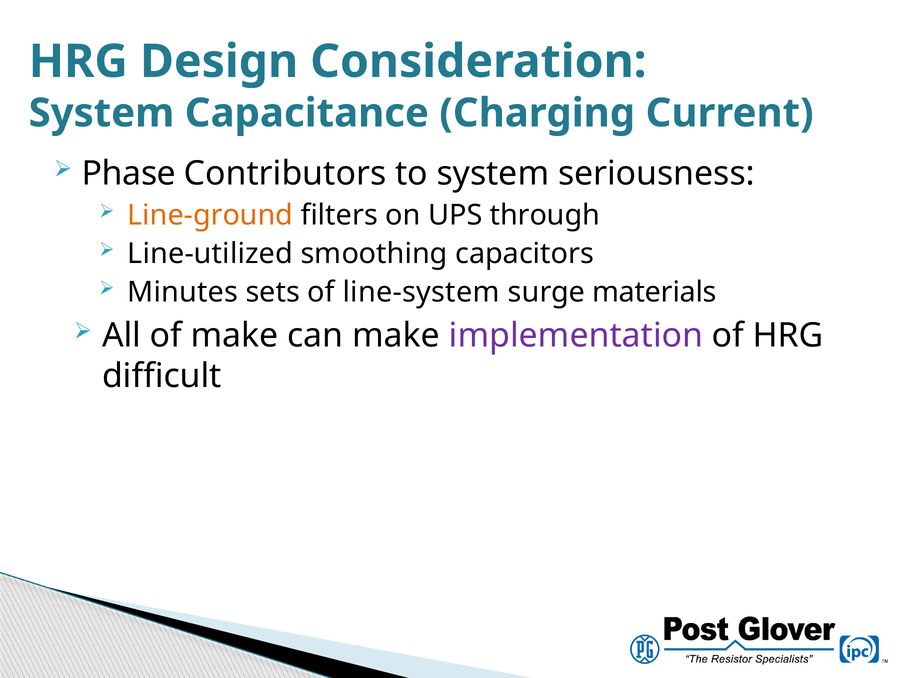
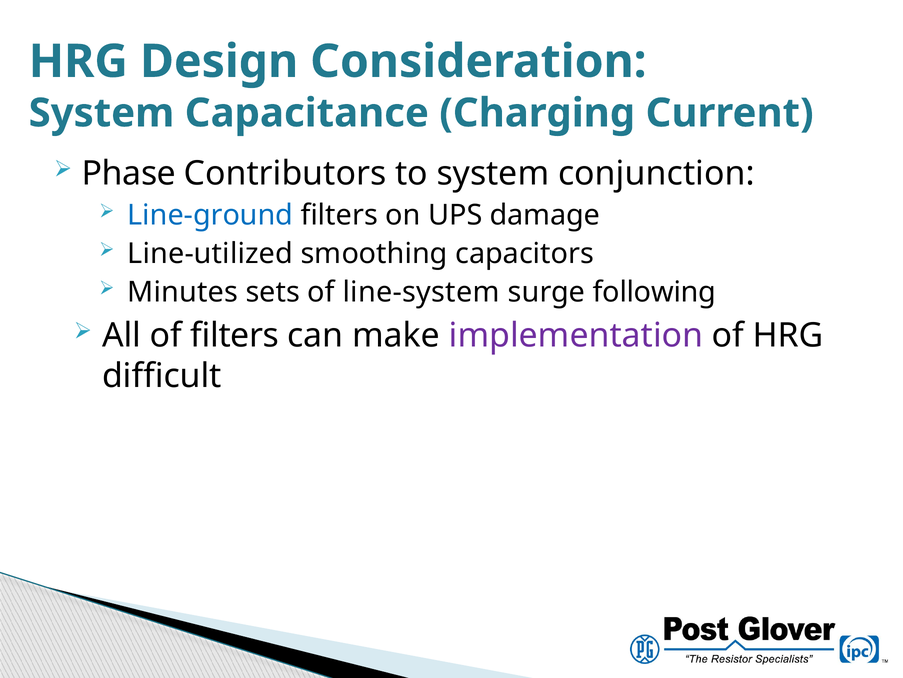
seriousness: seriousness -> conjunction (656, 173)
Line-ground colour: orange -> blue (210, 215)
through: through -> damage (545, 215)
materials: materials -> following (654, 292)
of make: make -> filters (235, 335)
